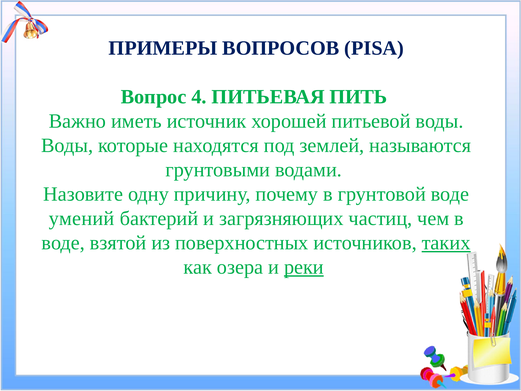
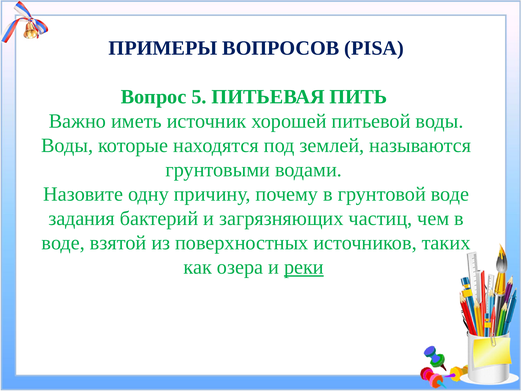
4: 4 -> 5 (199, 97)
умений: умений -> задания (82, 218)
таких underline: present -> none (446, 243)
